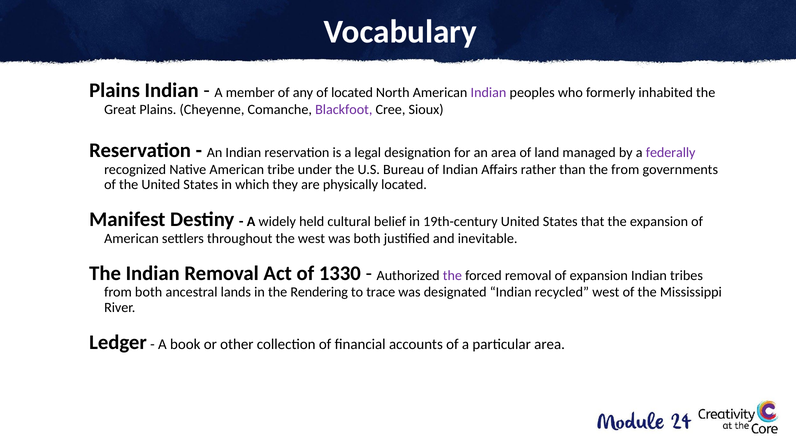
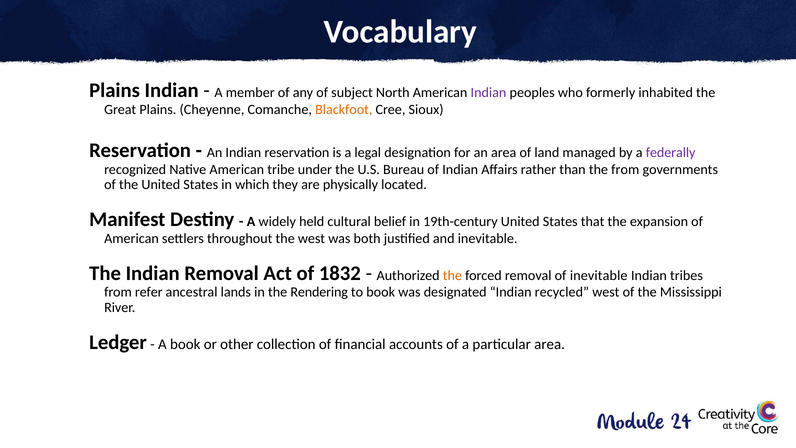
of located: located -> subject (352, 93)
Blackfoot colour: purple -> orange (344, 109)
1330: 1330 -> 1832 (340, 273)
the colour: purple -> orange (452, 275)
of expansion: expansion -> inevitable (599, 275)
from both: both -> refer (149, 292)
to trace: trace -> book (381, 292)
